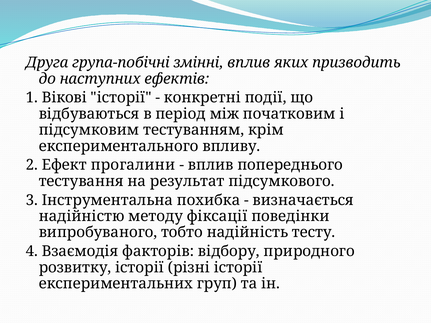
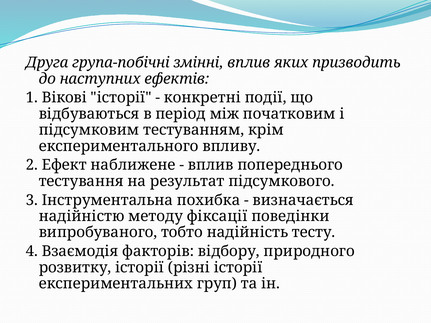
прогалини: прогалини -> наближене (133, 165)
